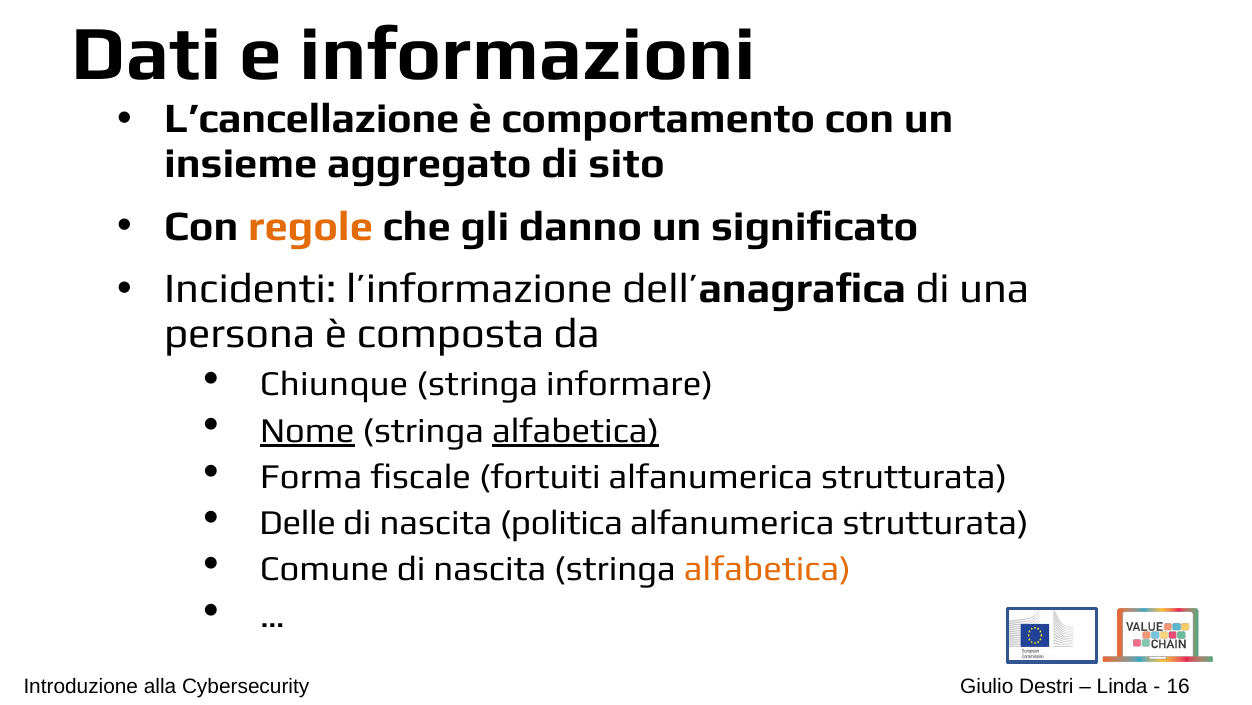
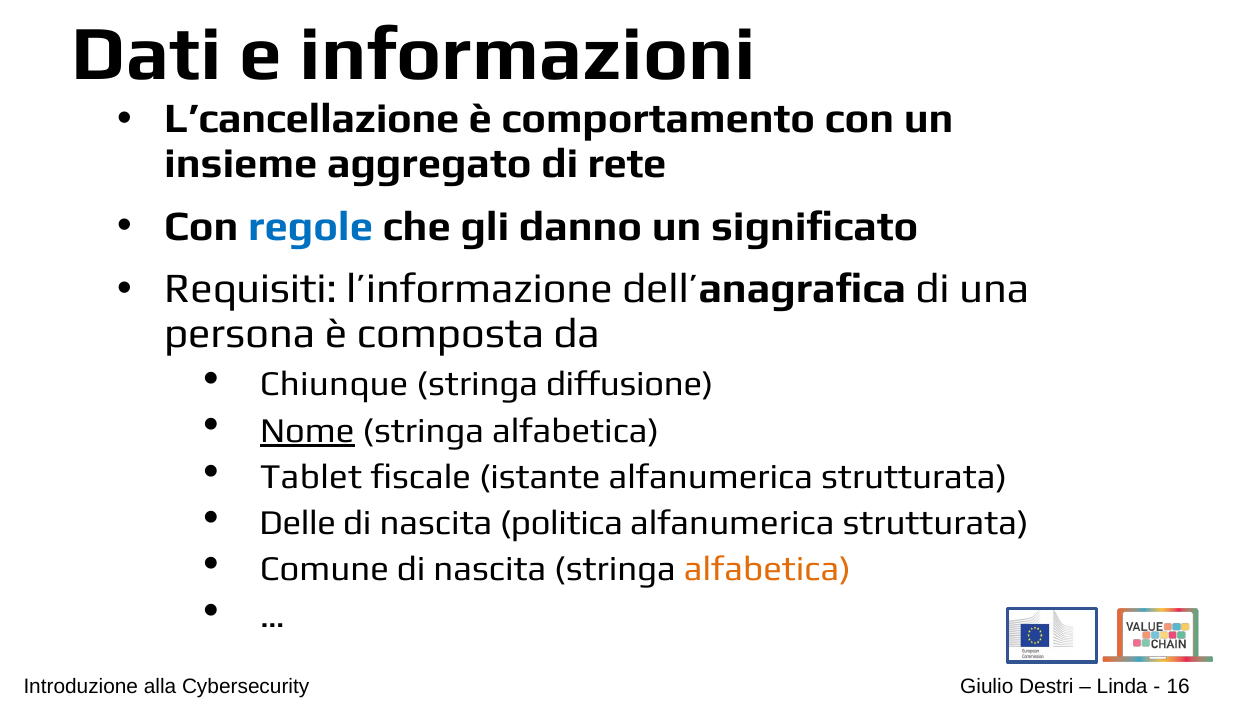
sito: sito -> rete (627, 164)
regole colour: orange -> blue (311, 226)
Incidenti: Incidenti -> Requisiti (251, 289)
informare: informare -> diffusione (630, 384)
alfabetica underline: present -> none (576, 430)
Forma: Forma -> Tablet (311, 476)
fortuiti: fortuiti -> istante (540, 476)
